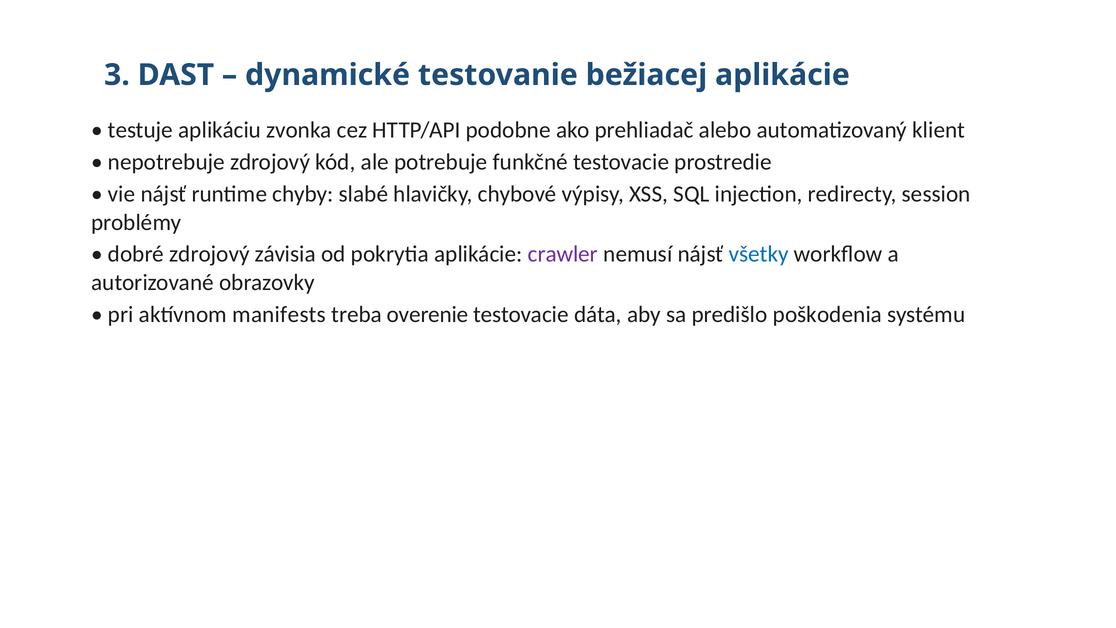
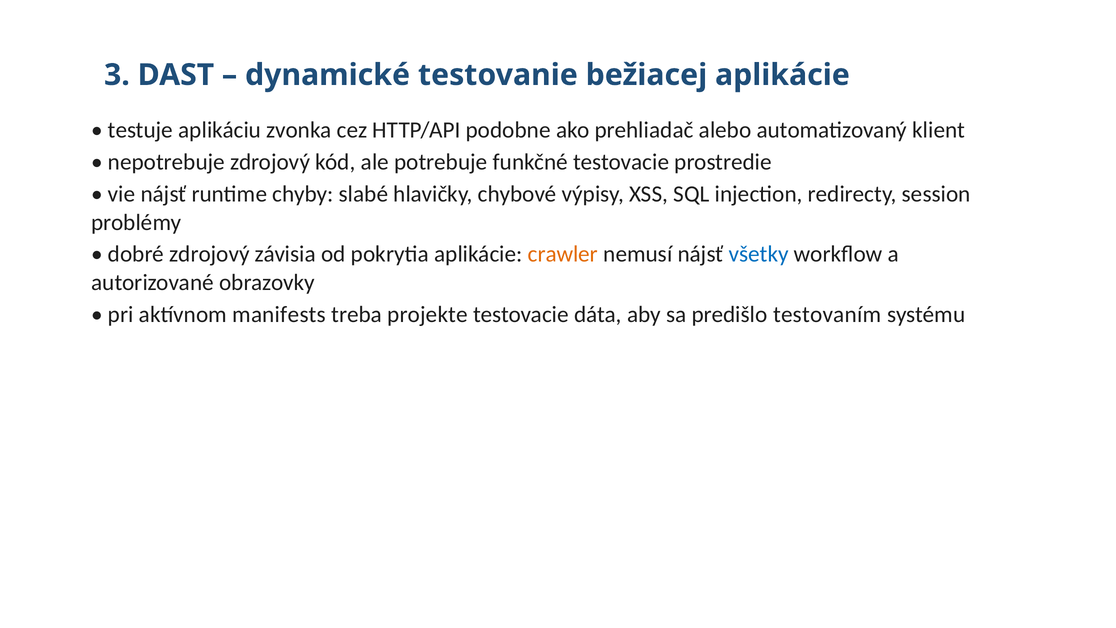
crawler colour: purple -> orange (563, 254)
overenie: overenie -> projekte (427, 315)
poškodenia: poškodenia -> testovaním (827, 315)
